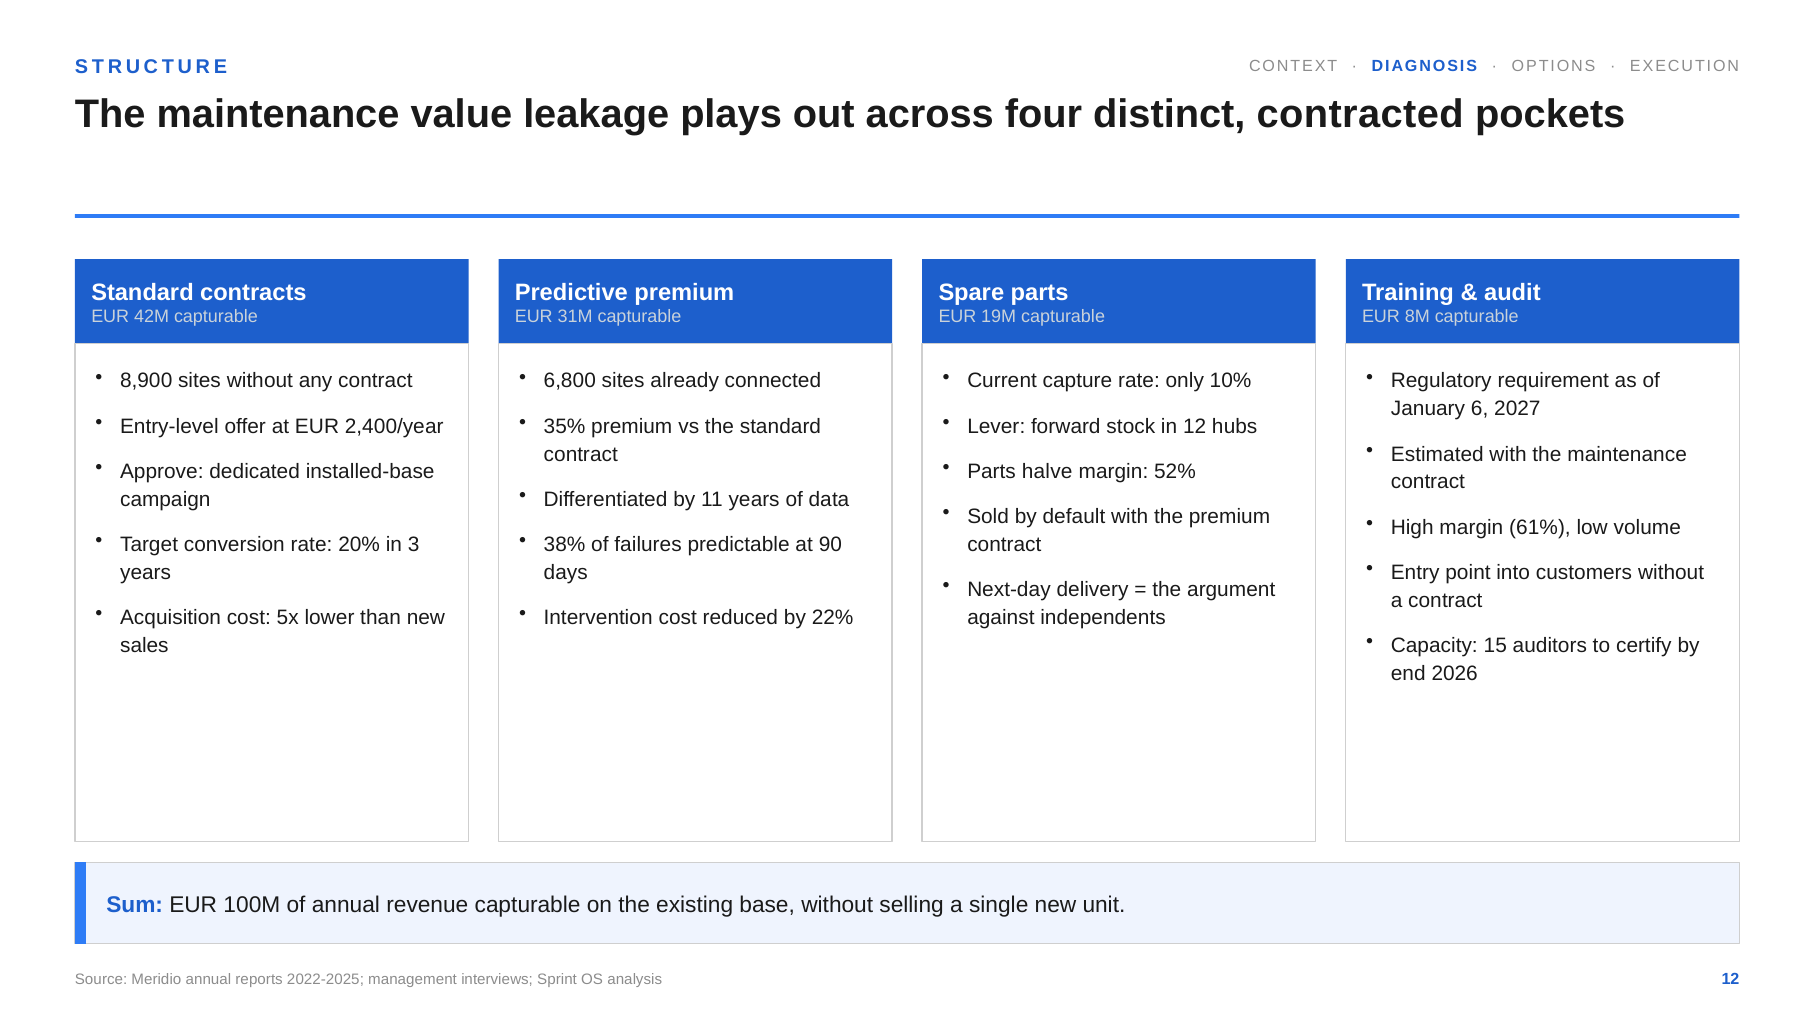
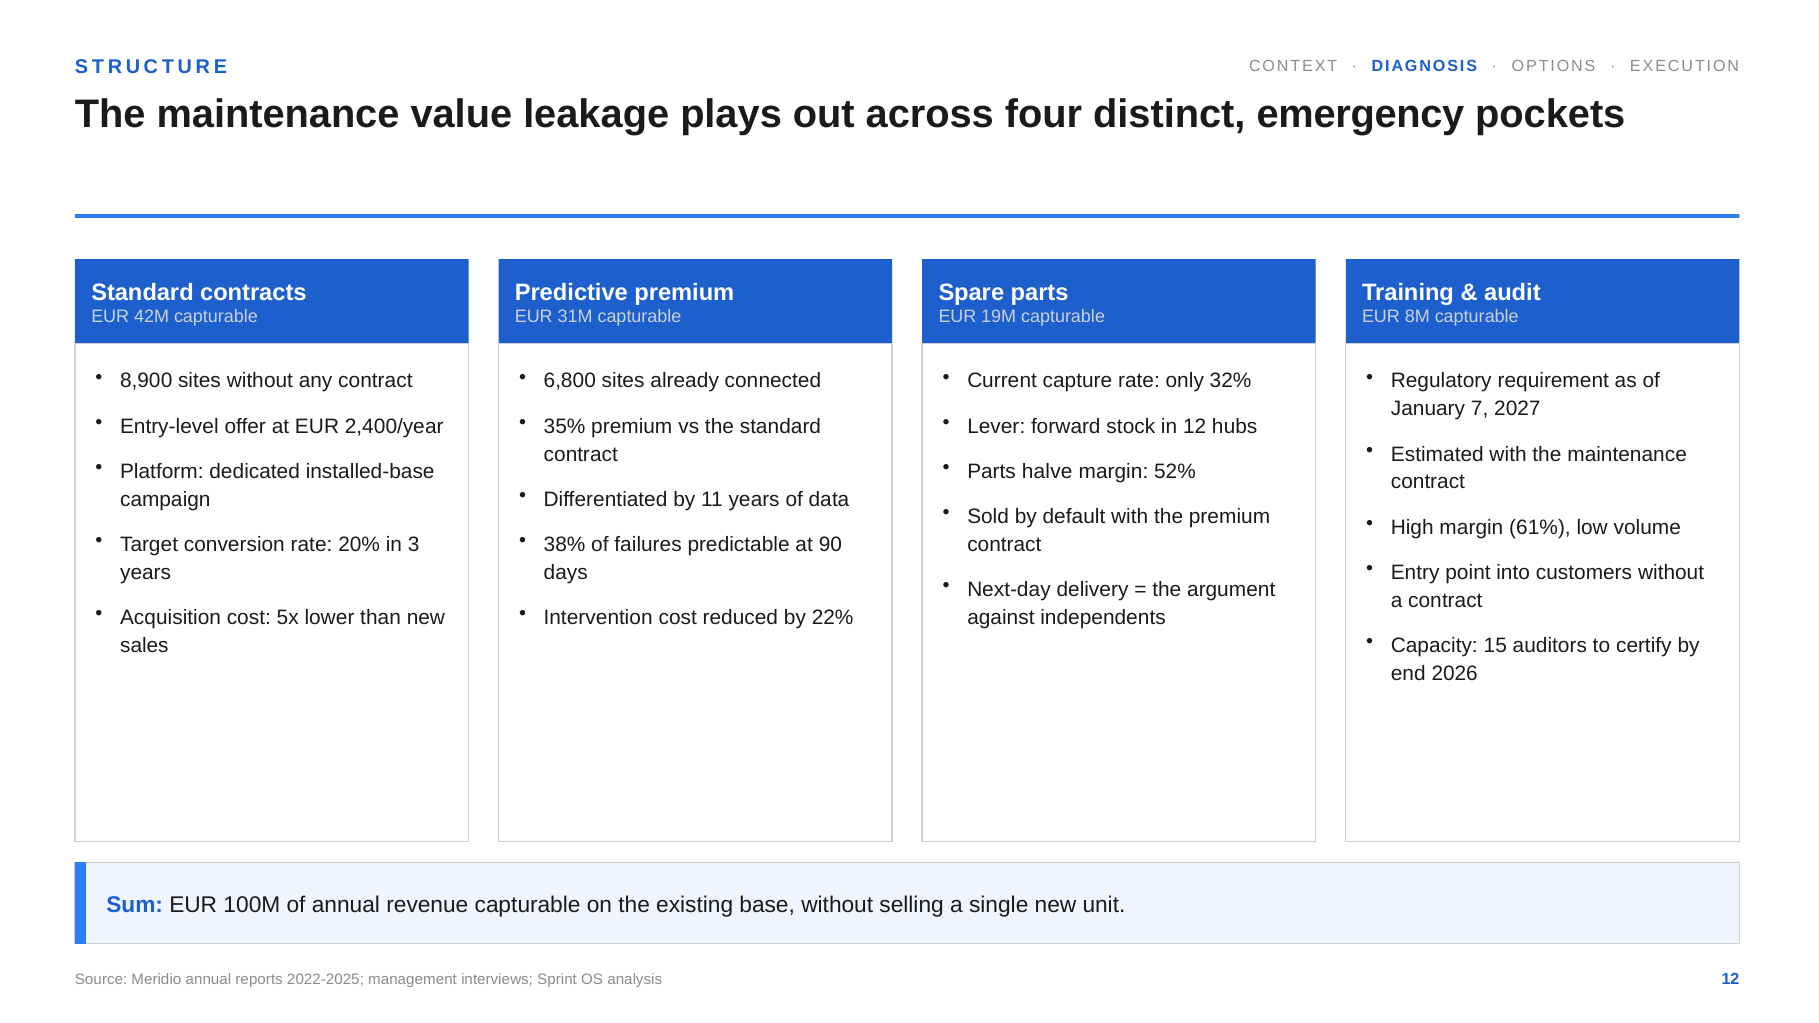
contracted: contracted -> emergency (1360, 115)
10%: 10% -> 32% (1231, 381)
6: 6 -> 7 (1480, 409)
Approve: Approve -> Platform (162, 471)
